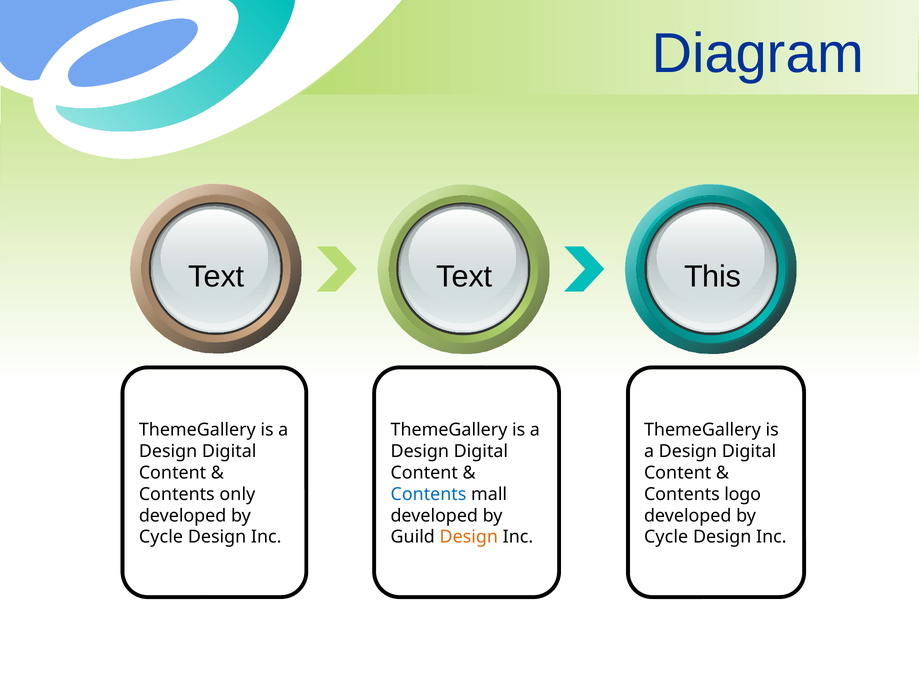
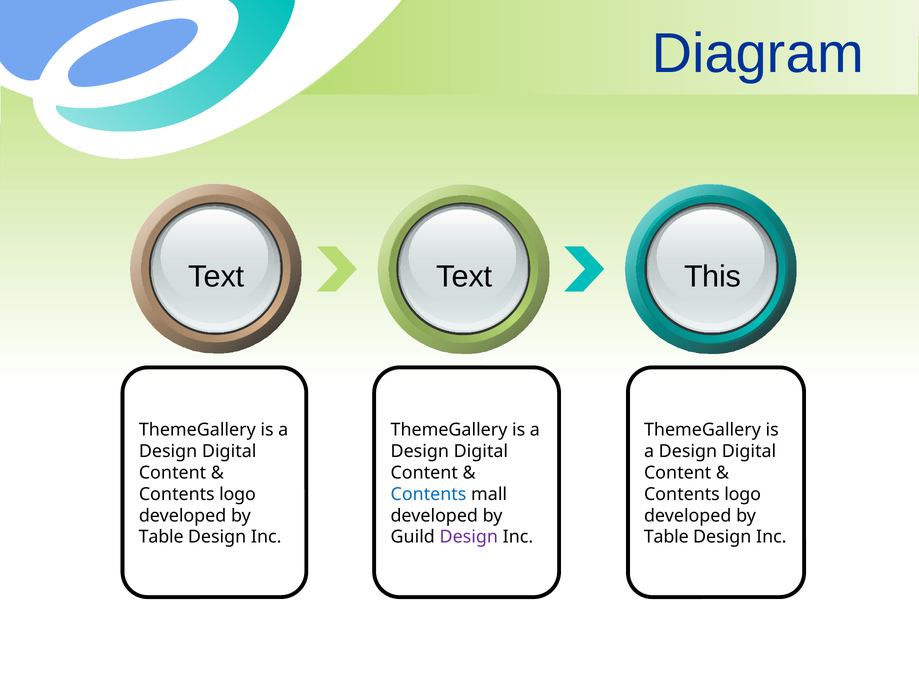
only: only -> logo (238, 494)
Cycle: Cycle -> Table (161, 537)
Design colour: orange -> purple (469, 537)
Cycle: Cycle -> Table (666, 537)
